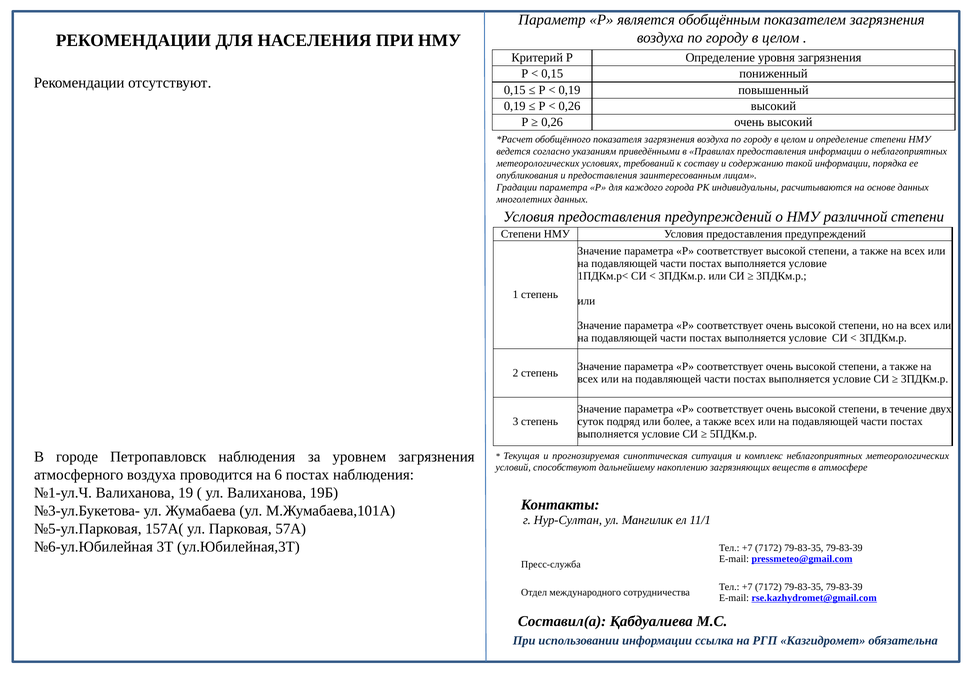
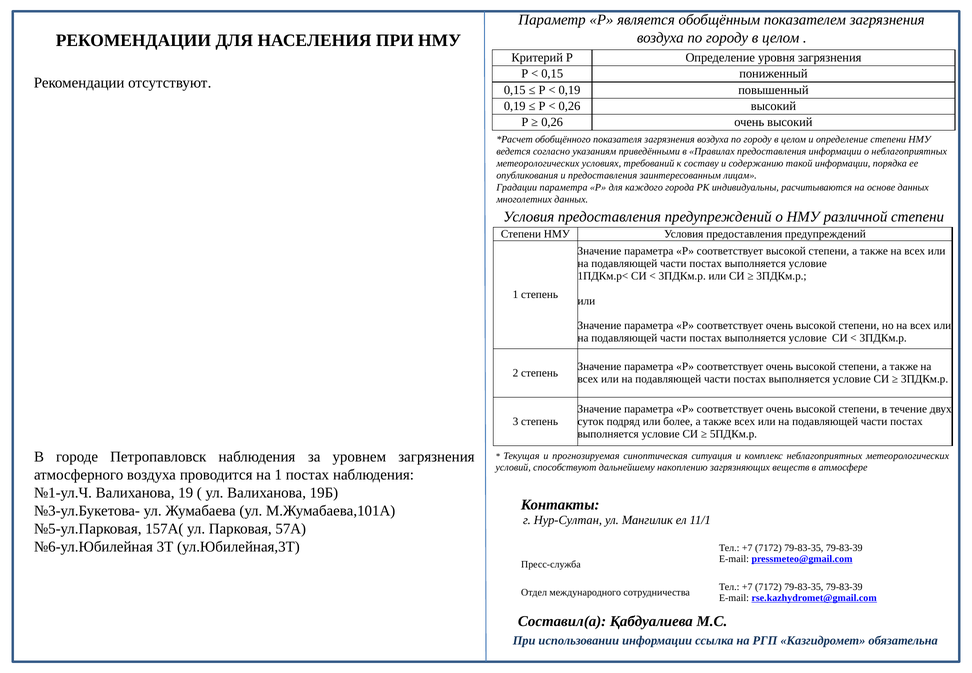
на 6: 6 -> 1 (278, 475)
